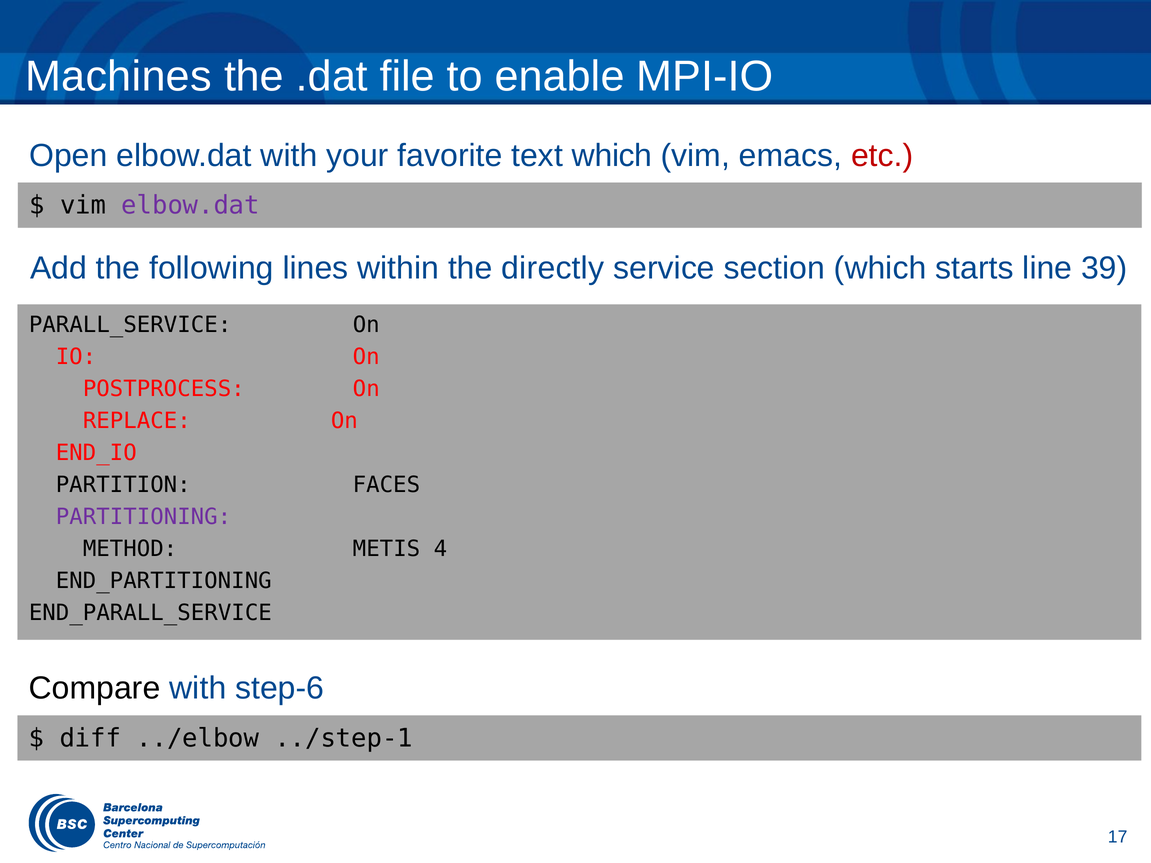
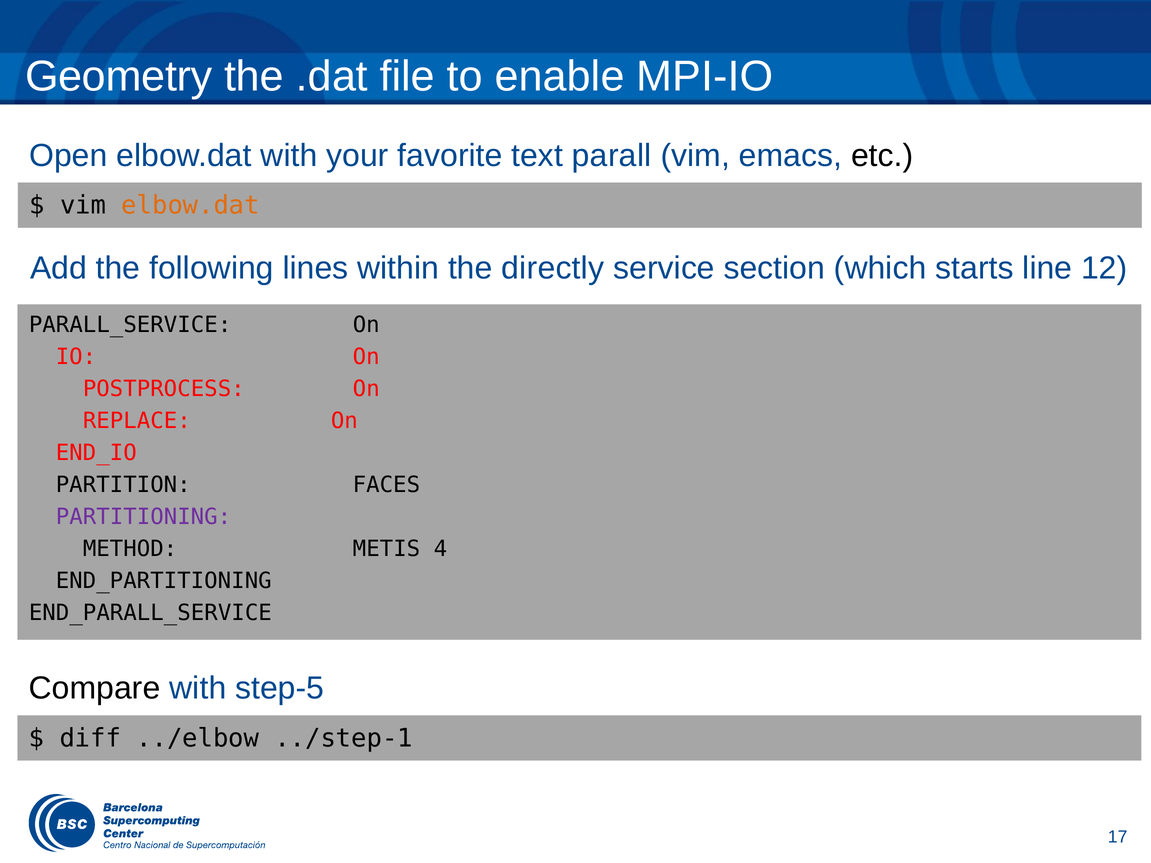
Machines: Machines -> Geometry (119, 77)
text which: which -> parall (612, 156)
etc colour: red -> black (882, 156)
elbow.dat colour: purple -> orange (191, 205)
39: 39 -> 12 (1104, 268)
step-6: step-6 -> step-5 (280, 688)
